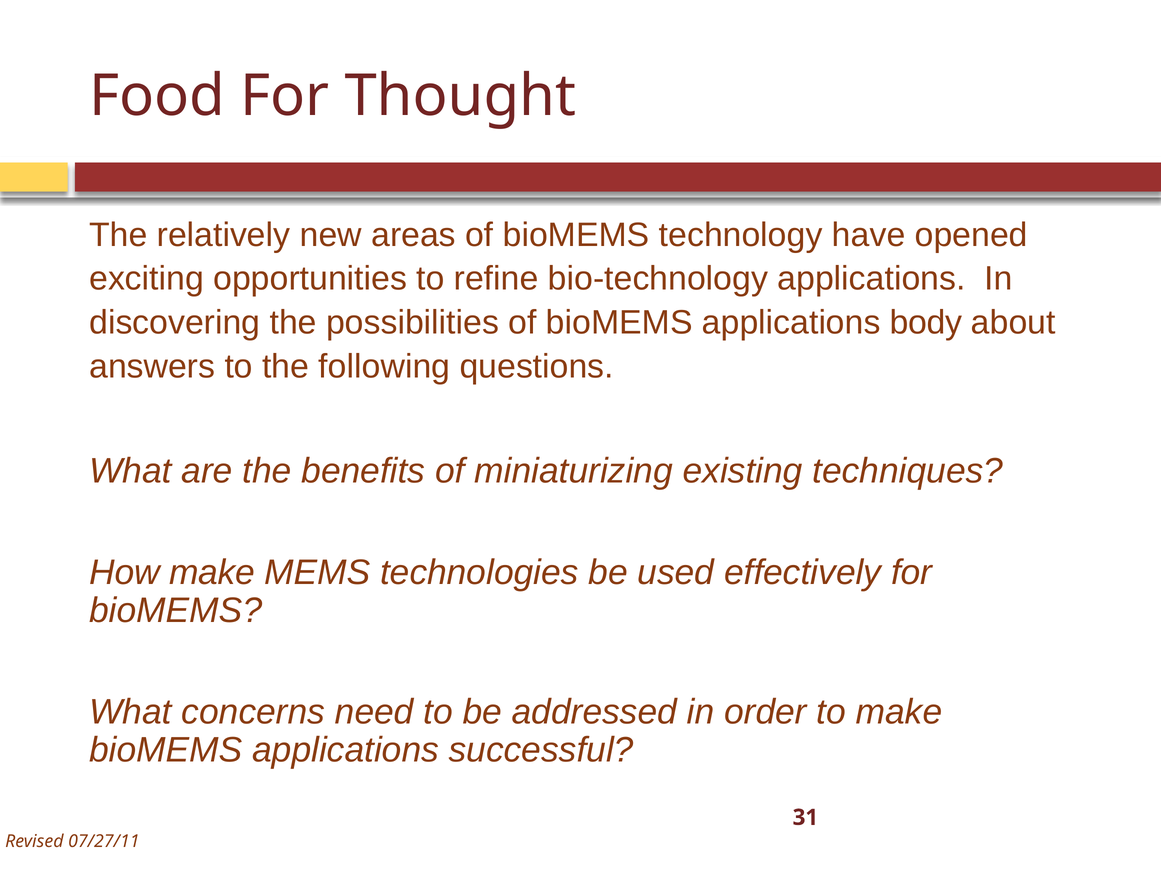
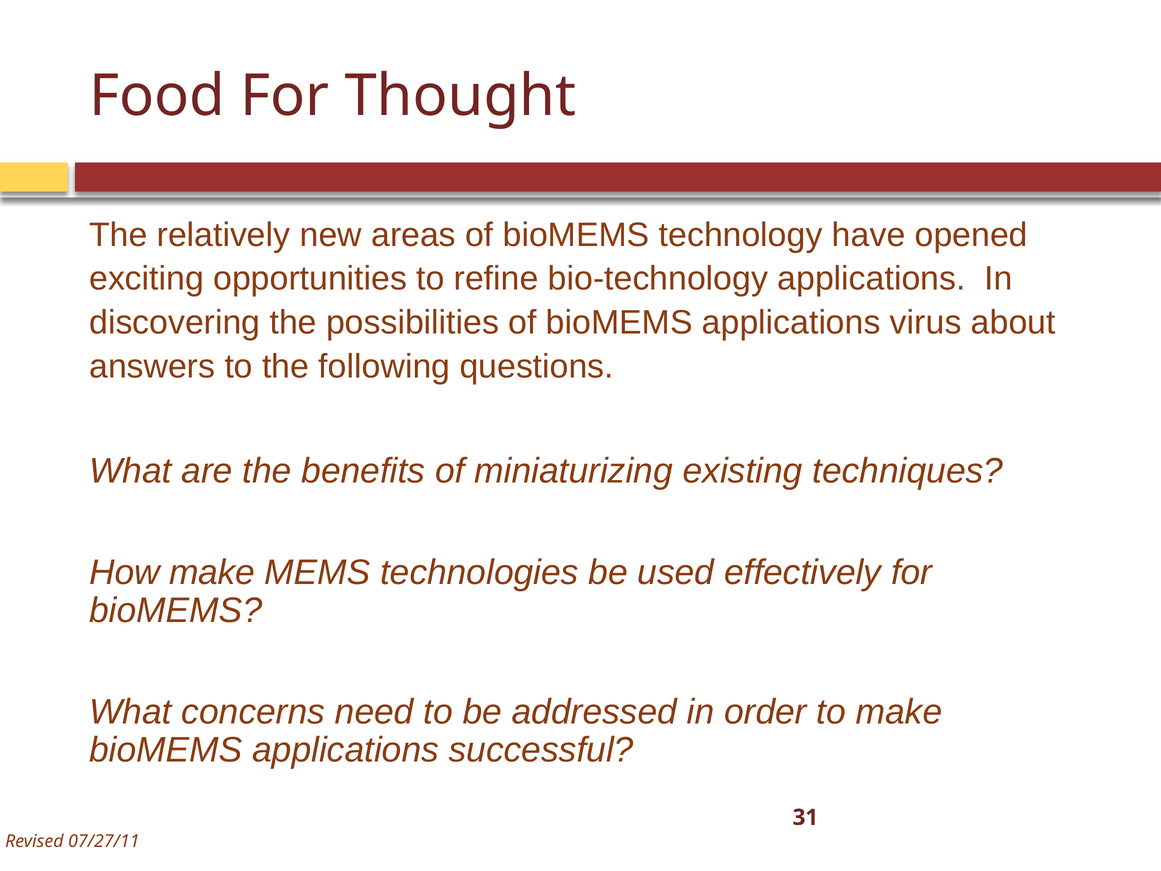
body: body -> virus (926, 323)
